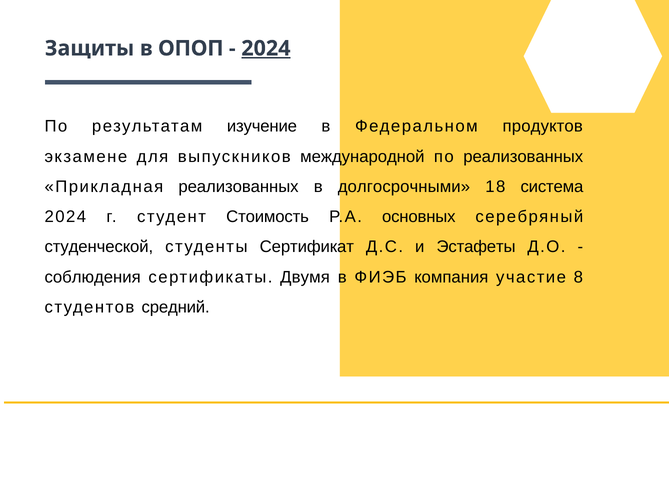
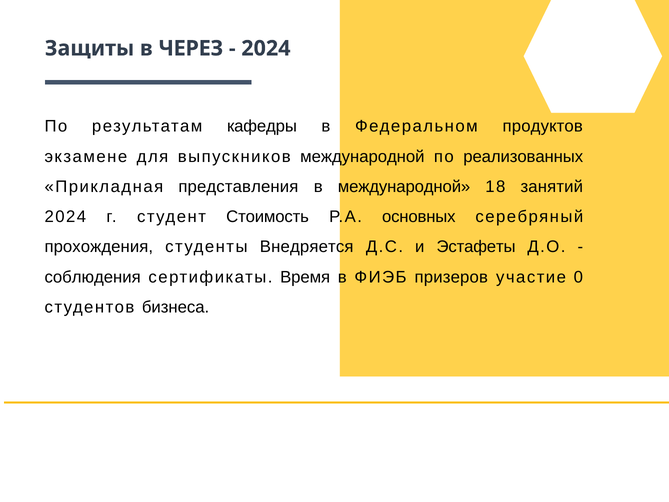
ОПОП: ОПОП -> ЧЕРЕЗ (191, 48)
2024 underline: present -> none (266, 48)
изучение: изучение -> кафедры (262, 126)
Прикладная реализованных: реализованных -> представления (238, 187)
в долгосрочными: долгосрочными -> международной (404, 187)
система: система -> занятий (552, 187)
студенческой: студенческой -> прохождения (99, 247)
Сертификат: Сертификат -> Внедряется (307, 247)
Двумя: Двумя -> Время (305, 277)
компания: компания -> призеров (451, 277)
8: 8 -> 0 (578, 277)
средний: средний -> бизнеса (176, 307)
